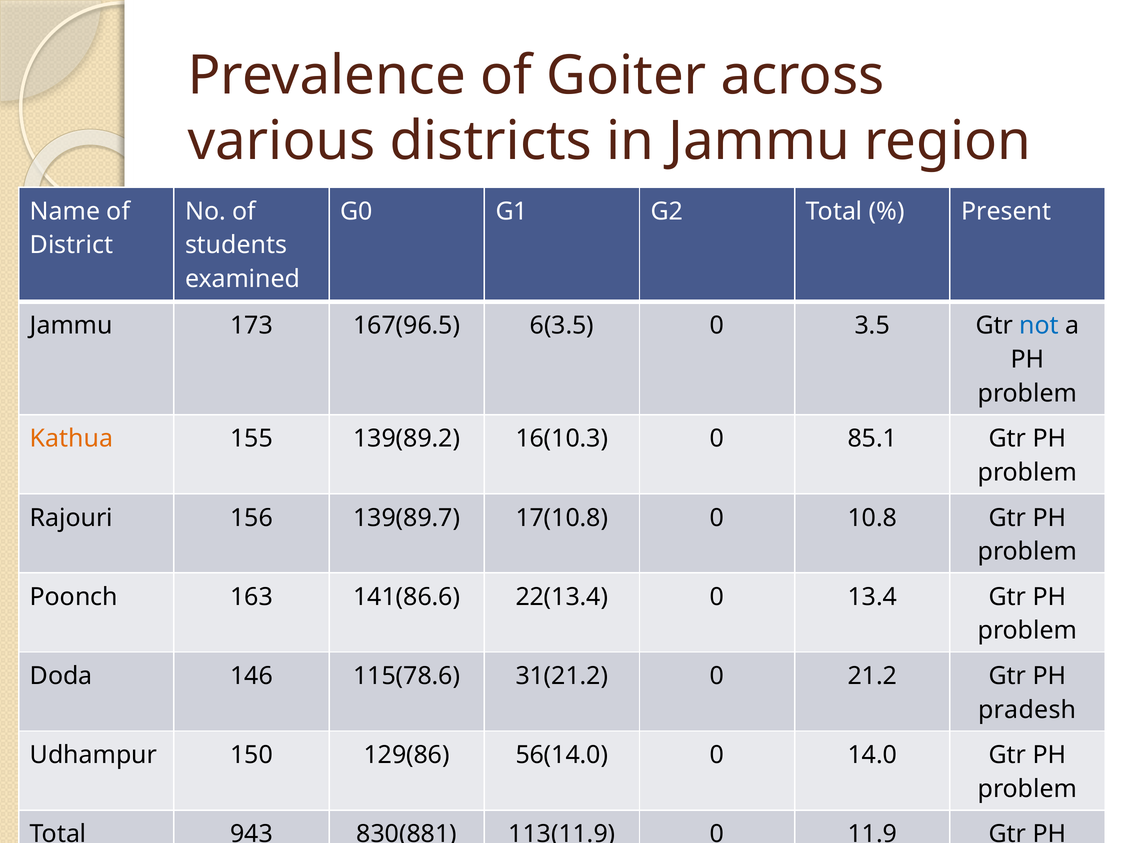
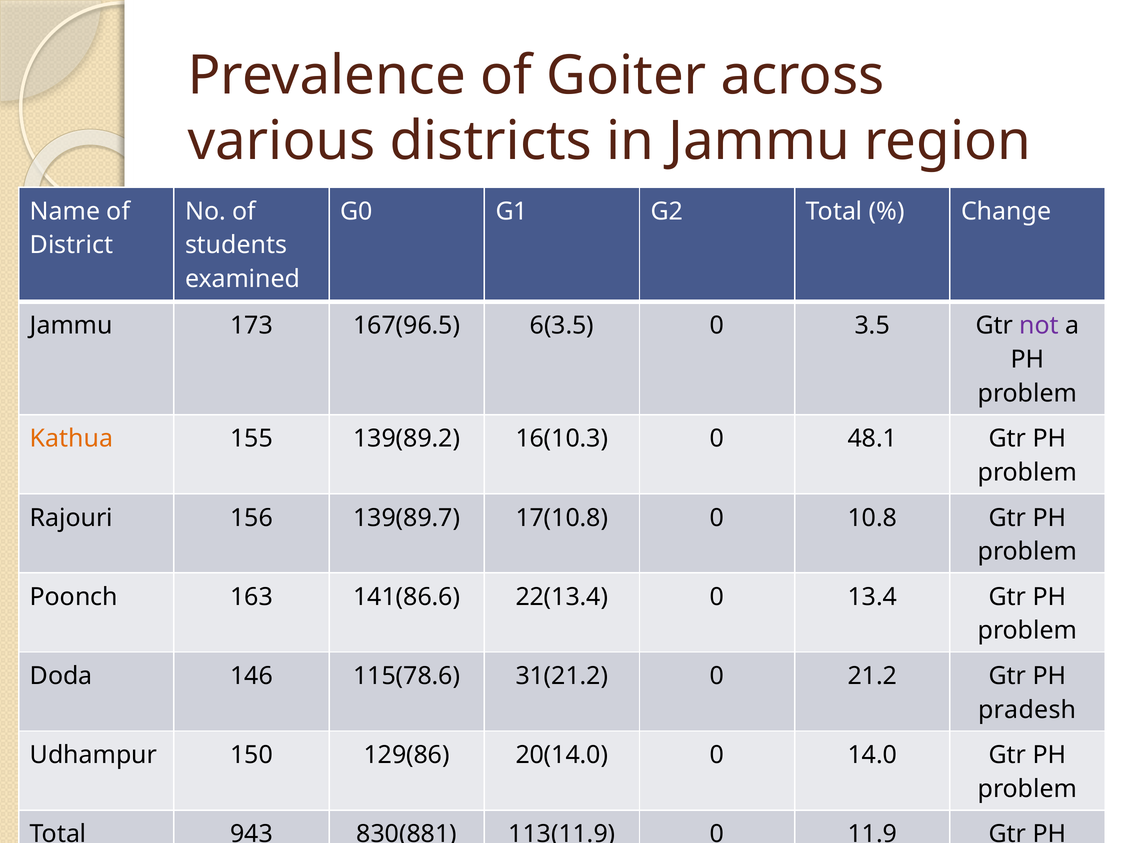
Present: Present -> Change (1006, 211)
not colour: blue -> purple (1039, 326)
85.1: 85.1 -> 48.1 (872, 439)
56(14.0: 56(14.0 -> 20(14.0 (562, 755)
